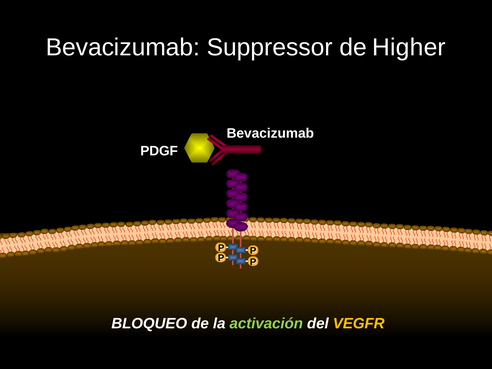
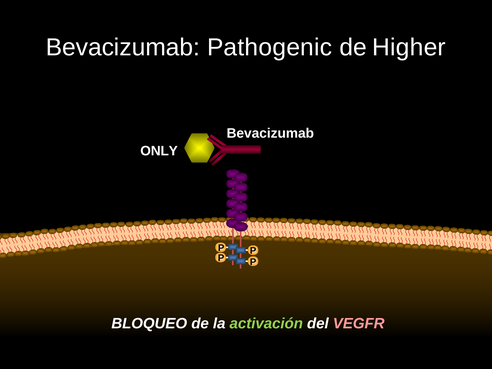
Suppressor: Suppressor -> Pathogenic (270, 47)
PDGF: PDGF -> ONLY (159, 151)
VEGFR colour: yellow -> pink (359, 323)
